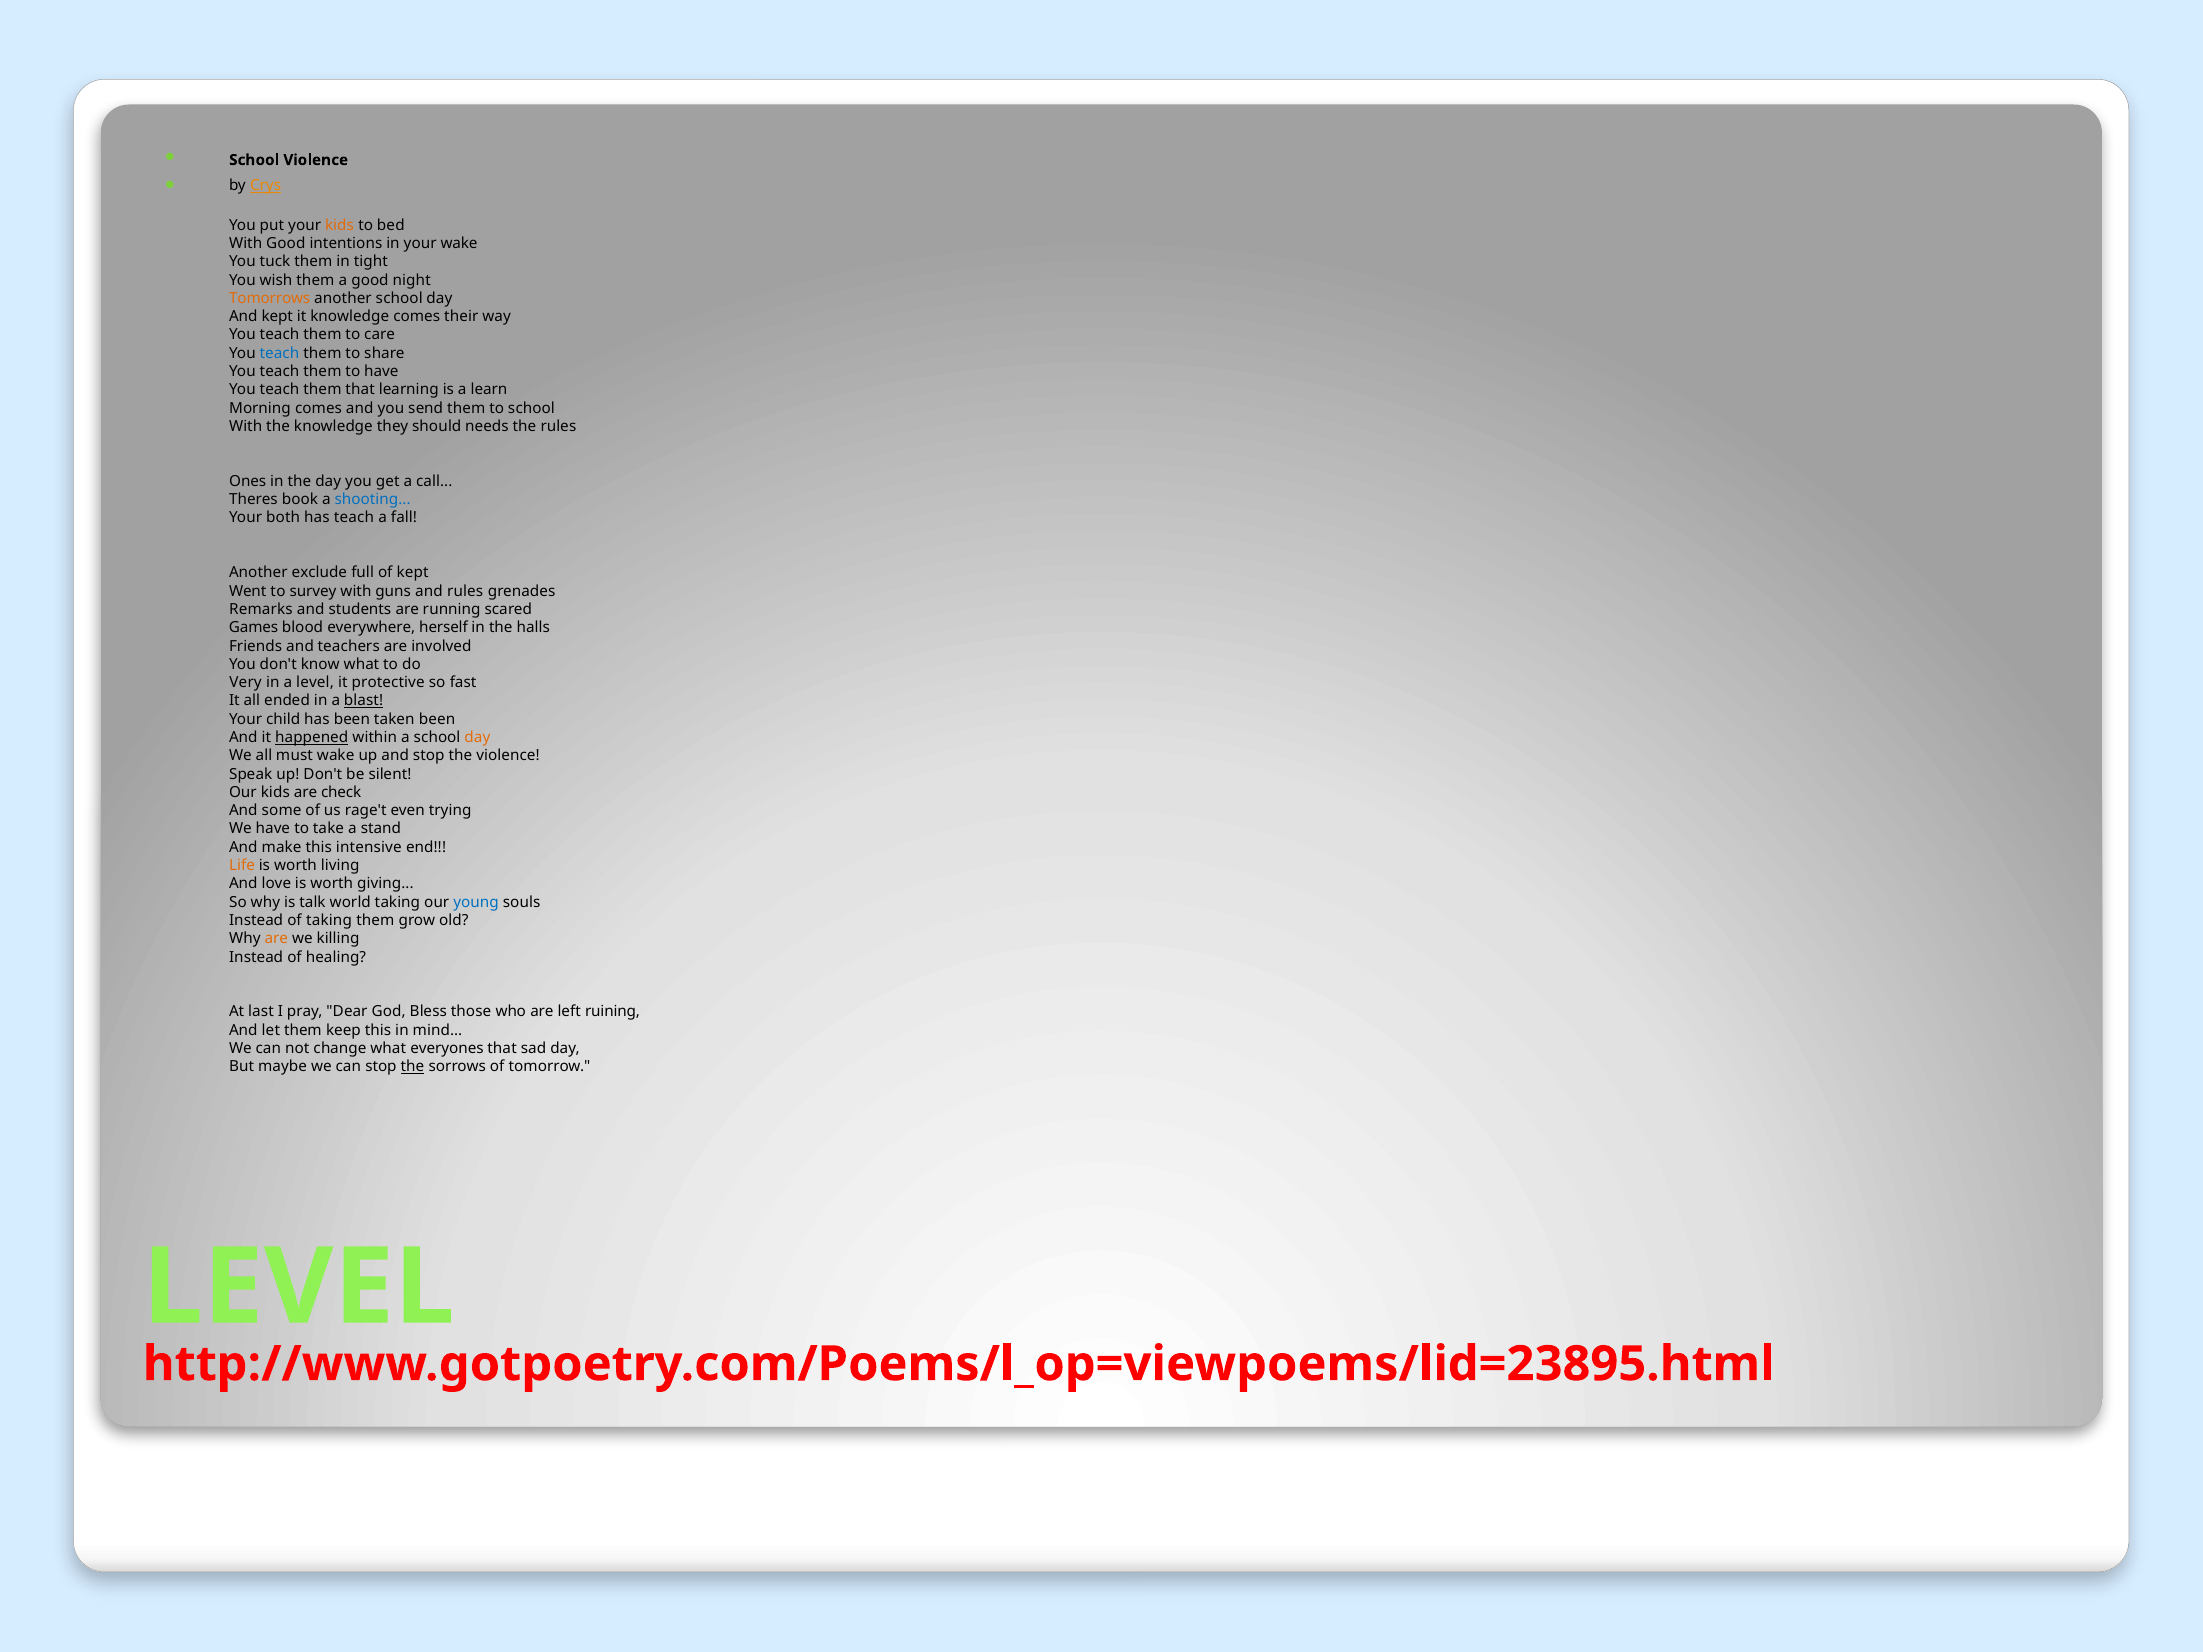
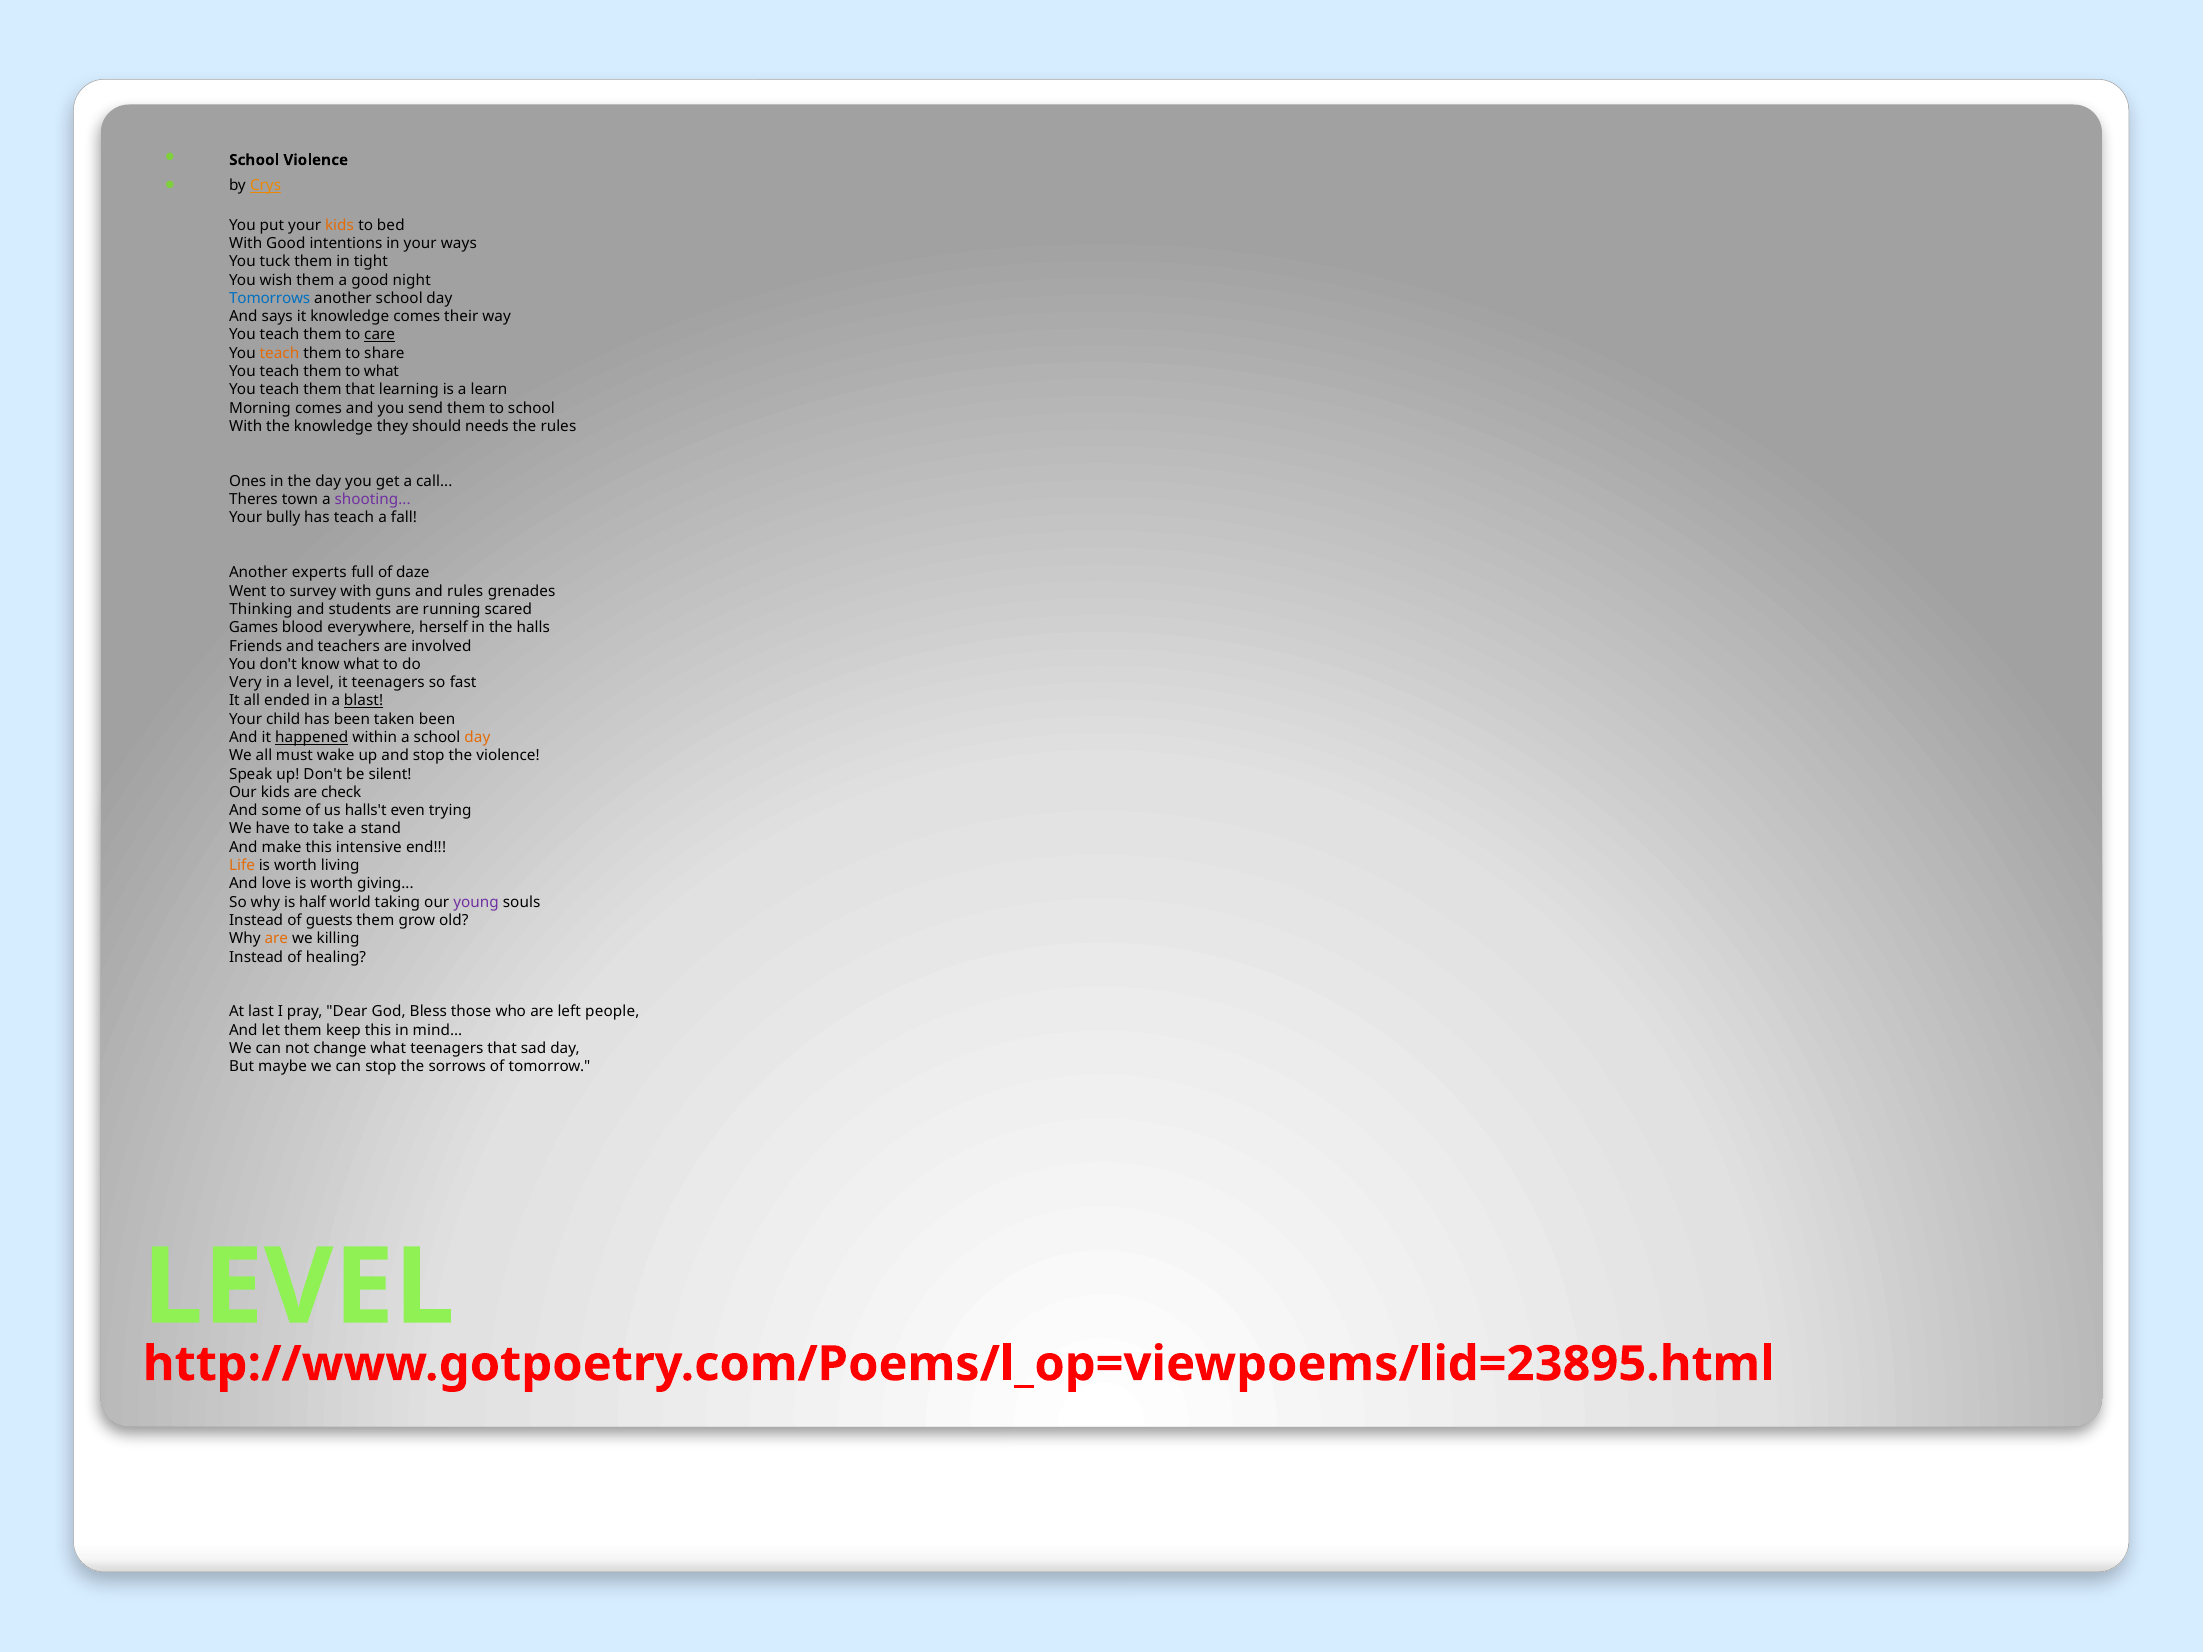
your wake: wake -> ways (459, 243)
Tomorrows colour: orange -> blue (270, 298)
And kept: kept -> says (277, 317)
care underline: none -> present (380, 335)
teach colour: blue -> orange (279, 353)
to have: have -> what (381, 372)
book: book -> town (300, 500)
shooting colour: blue -> purple (373, 500)
both: both -> bully (283, 518)
exclude: exclude -> experts (319, 573)
of kept: kept -> daze (413, 573)
Remarks: Remarks -> Thinking (261, 609)
it protective: protective -> teenagers (388, 683)
rage't: rage't -> halls't (366, 811)
talk: talk -> half (313, 902)
young colour: blue -> purple (476, 902)
of taking: taking -> guests (329, 921)
ruining: ruining -> people (612, 1012)
what everyones: everyones -> teenagers (447, 1049)
the underline: present -> none (413, 1067)
